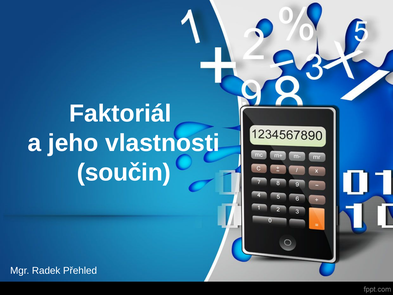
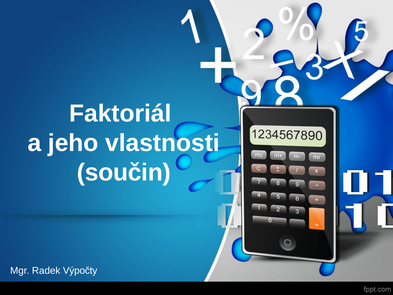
Přehled: Přehled -> Výpočty (80, 270)
